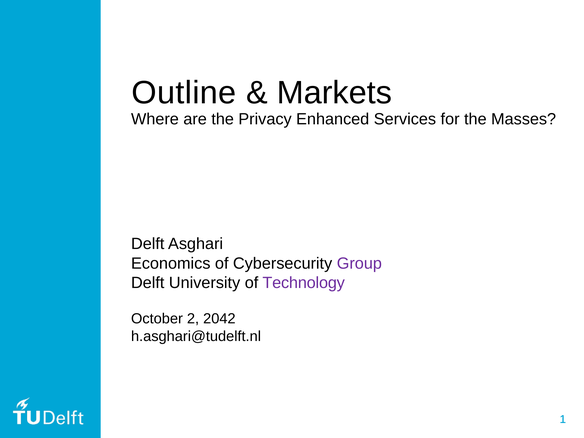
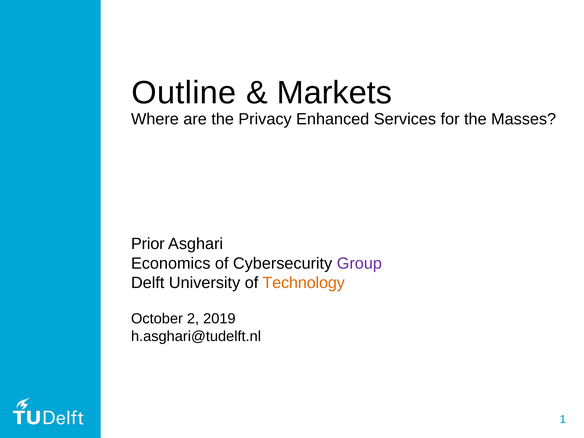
Delft: Delft -> Prior (148, 244)
Technology colour: purple -> orange (304, 283)
2042: 2042 -> 2019 (219, 319)
